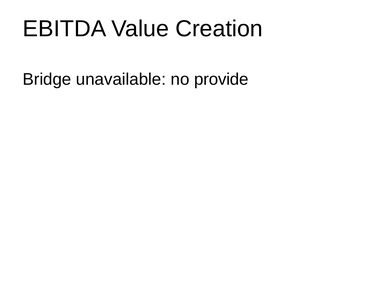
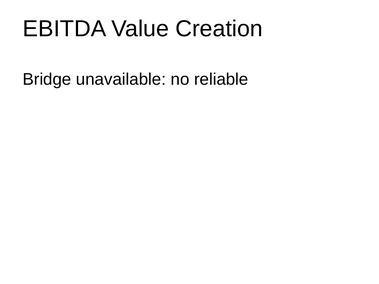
provide: provide -> reliable (221, 79)
